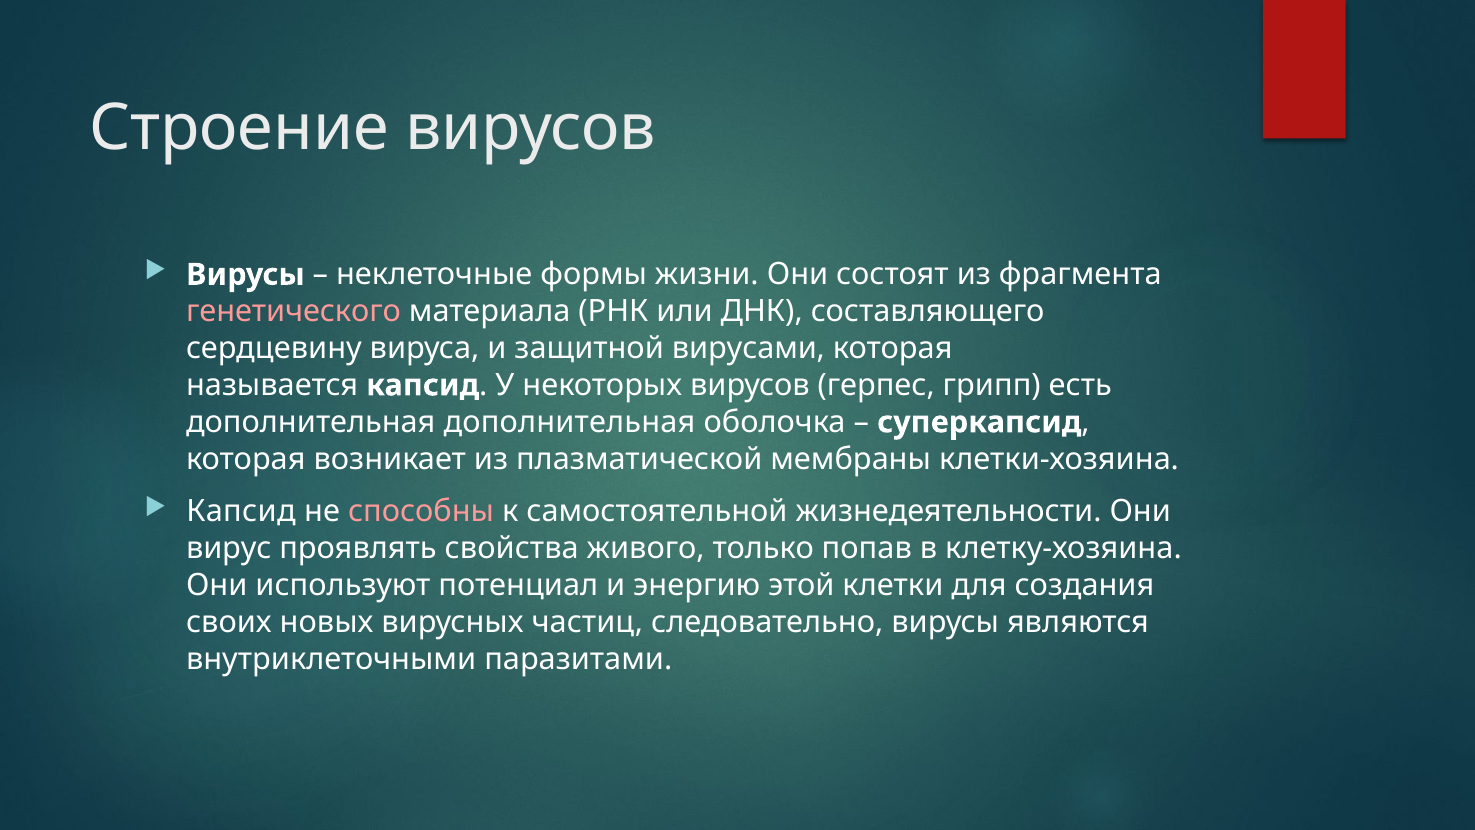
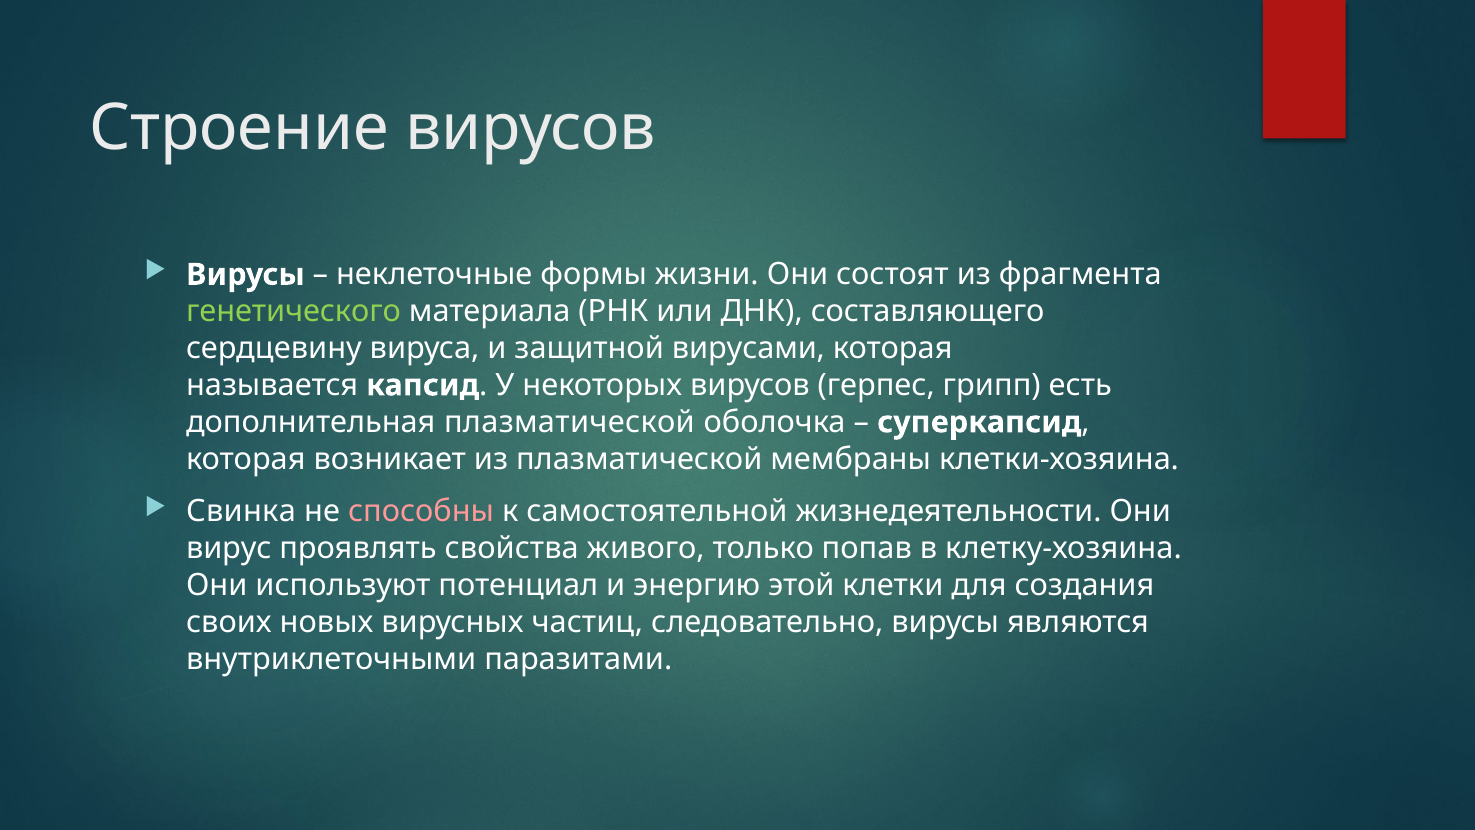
генетического colour: pink -> light green (294, 311)
дополнительная дополнительная: дополнительная -> плазматической (569, 422)
Капсид: Капсид -> Свинка (241, 511)
